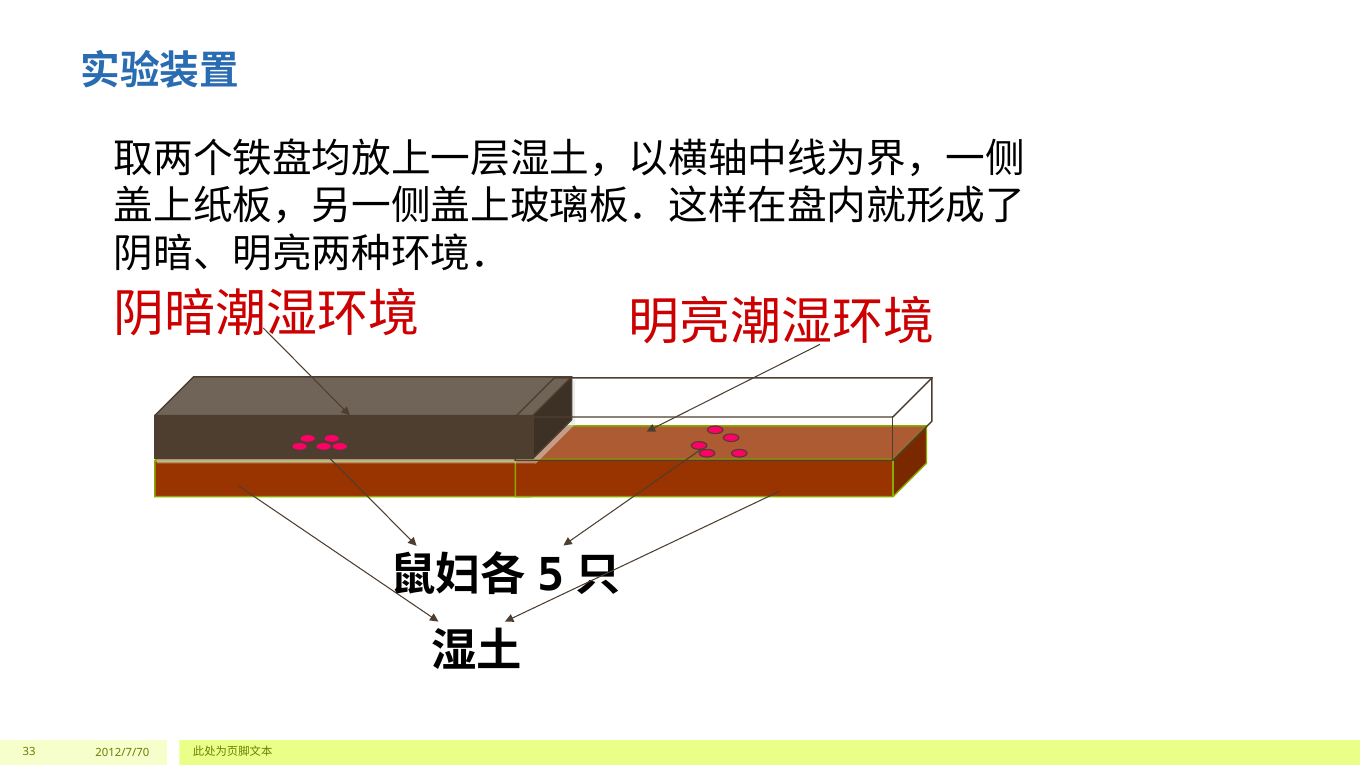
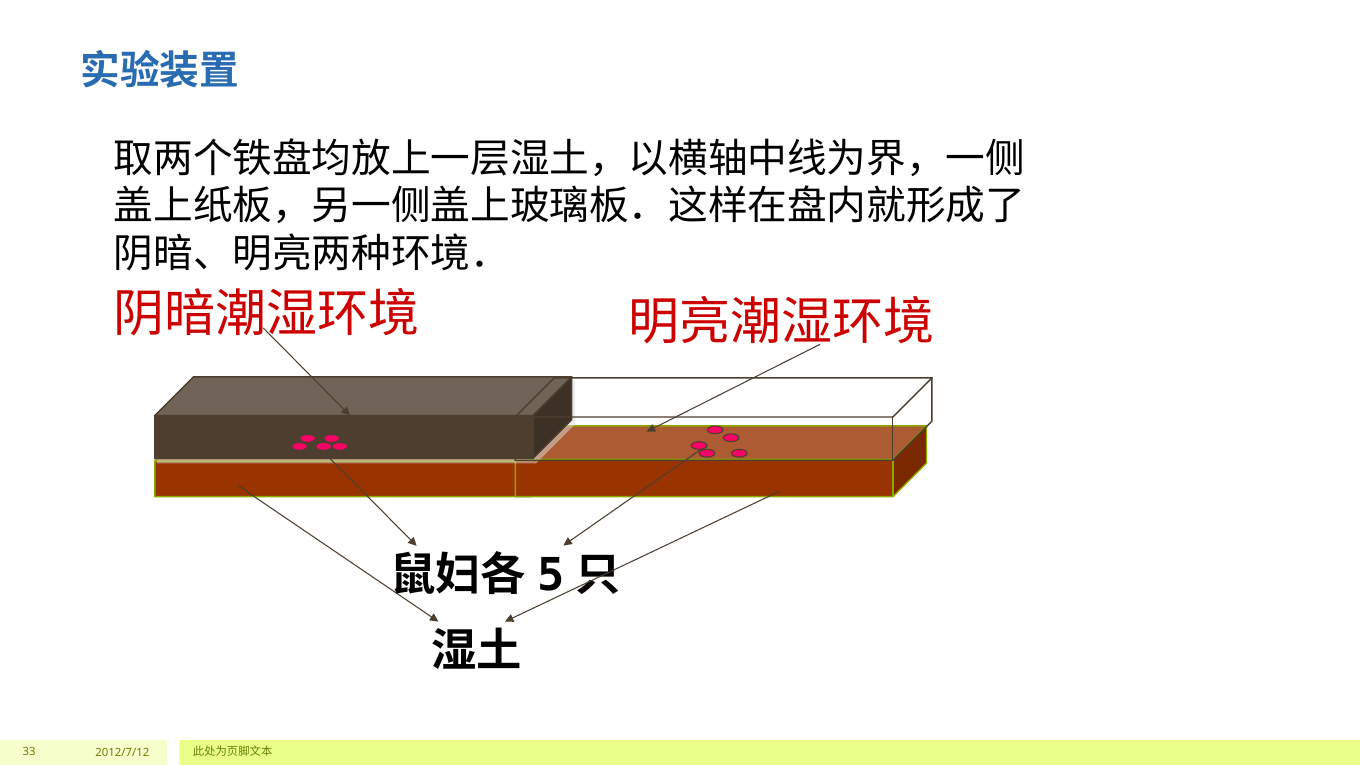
2012/7/70: 2012/7/70 -> 2012/7/12 (122, 753)
